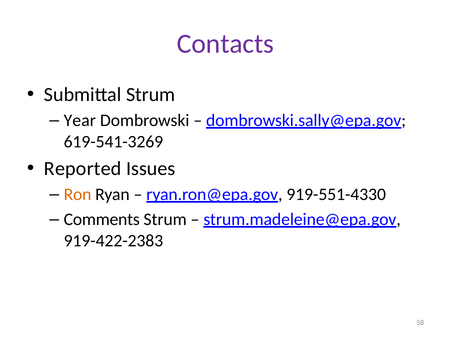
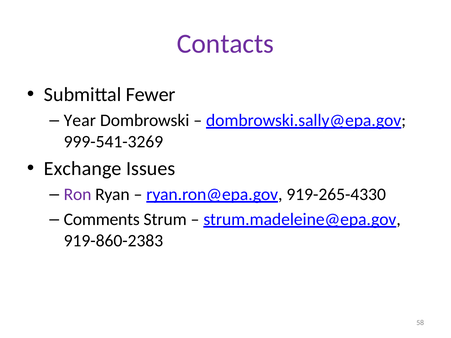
Submittal Strum: Strum -> Fewer (151, 95)
619-541-3269: 619-541-3269 -> 999-541-3269 (113, 142)
Reported: Reported -> Exchange (83, 169)
Ron colour: orange -> purple (78, 195)
919-551-4330: 919-551-4330 -> 919-265-4330 (336, 195)
919-422-2383: 919-422-2383 -> 919-860-2383 (113, 241)
